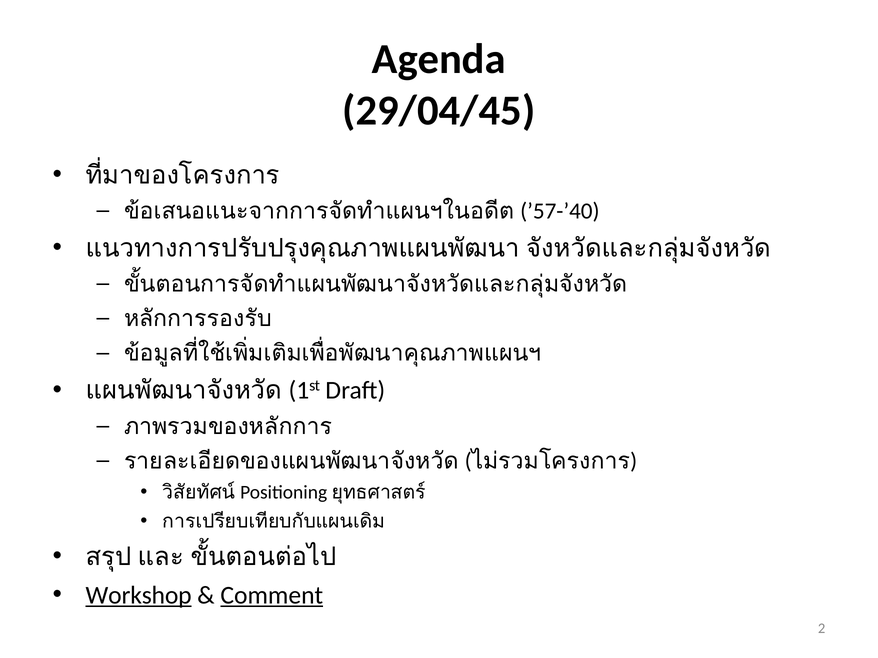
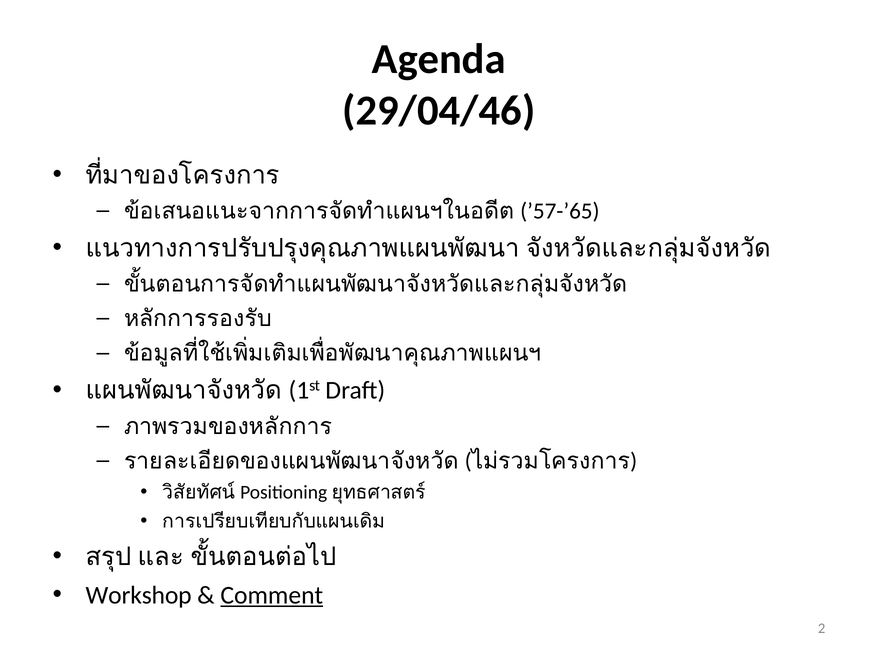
29/04/45: 29/04/45 -> 29/04/46 (439, 111)
’57-’40: ’57-’40 -> ’57-’65 (560, 211)
Workshop underline: present -> none (139, 596)
